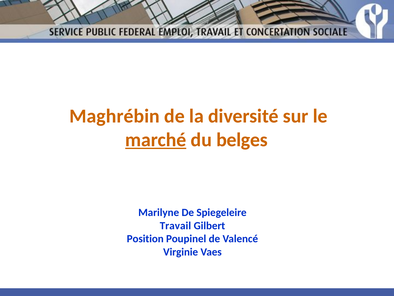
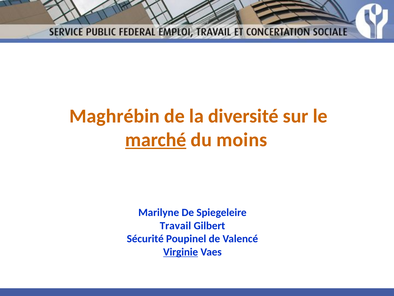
belges: belges -> moins (242, 140)
Position: Position -> Sécurité (145, 238)
Virginie underline: none -> present (181, 252)
